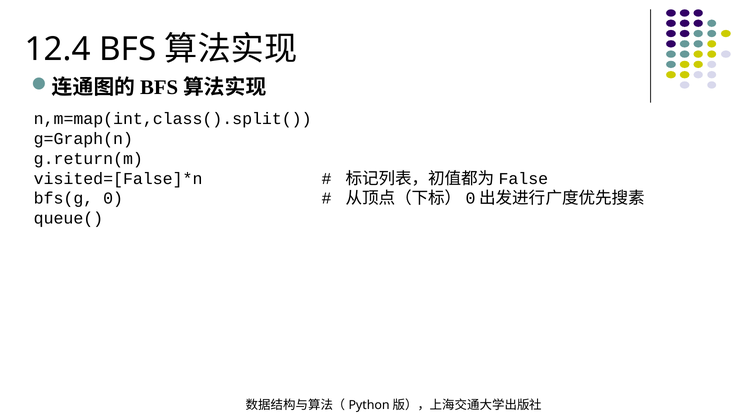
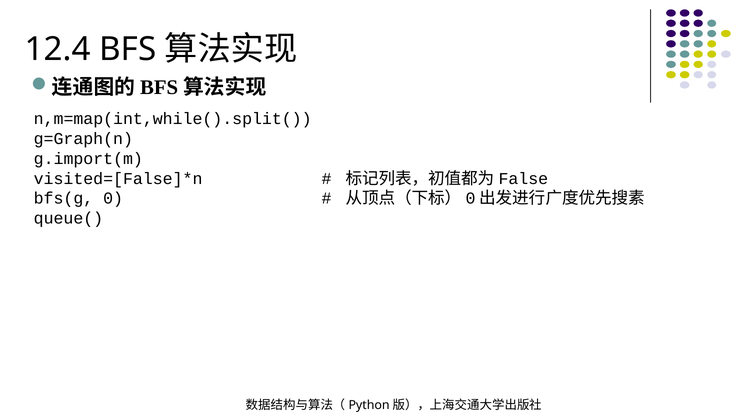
n,m=map(int,class().split(: n,m=map(int,class().split( -> n,m=map(int,while().split( (173, 119)
g.return(m: g.return(m -> g.import(m (88, 159)
